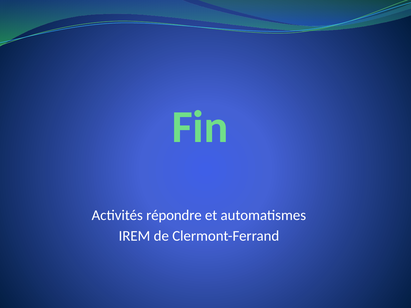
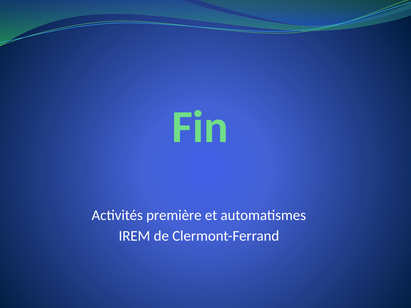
répondre: répondre -> première (174, 215)
